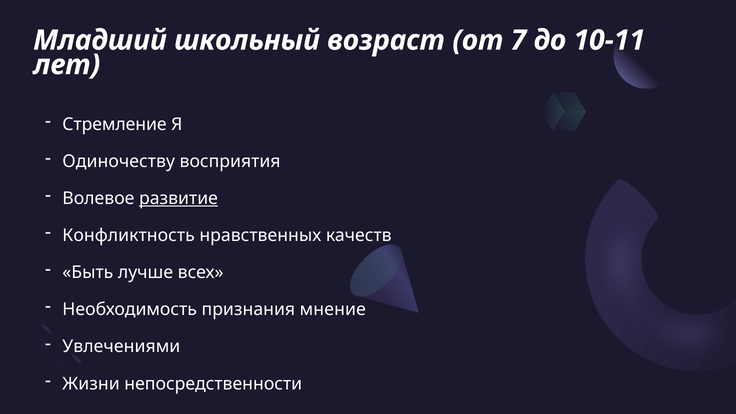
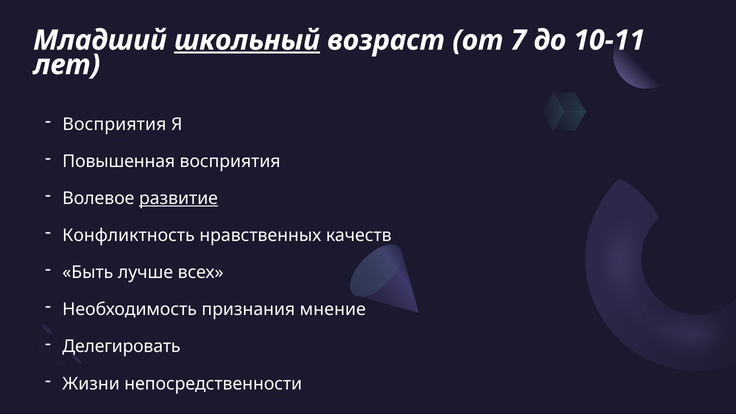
школьный underline: none -> present (247, 40)
Стремление: Стремление -> Восприятия (114, 124)
Одиночеству: Одиночеству -> Повышенная (119, 161)
Увлечениями: Увлечениями -> Делегировать (121, 347)
